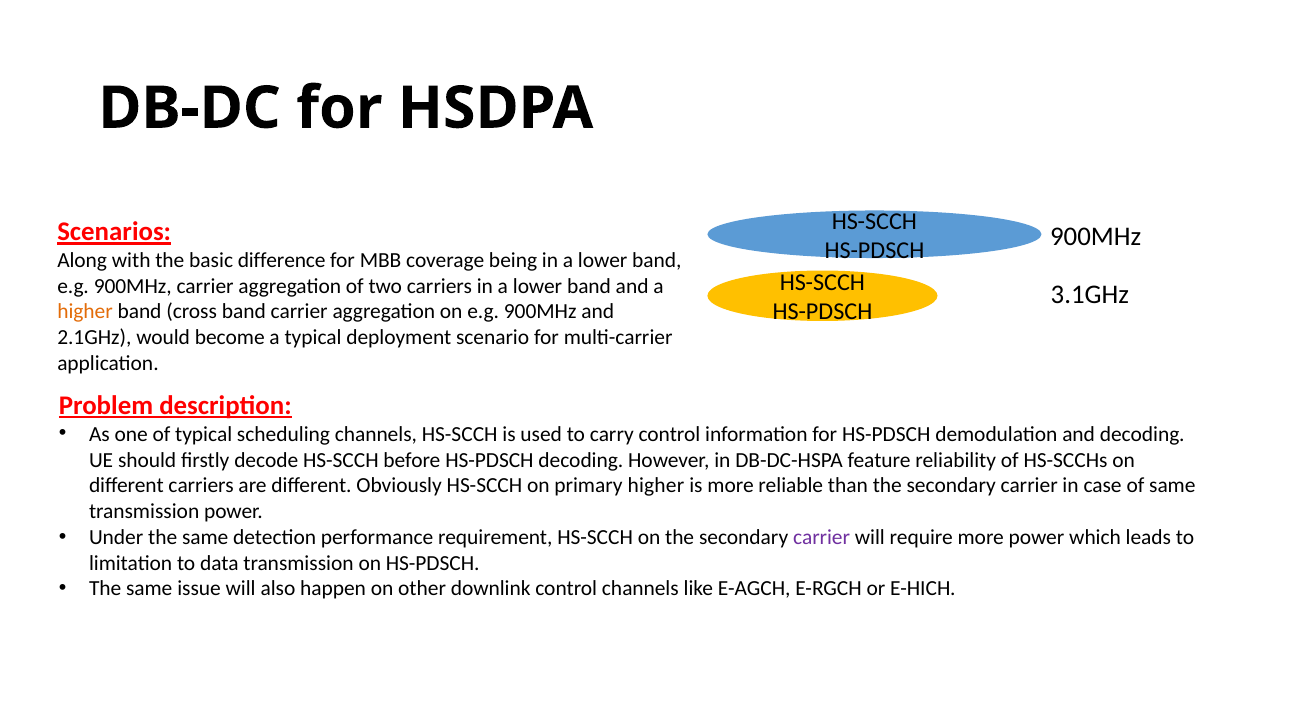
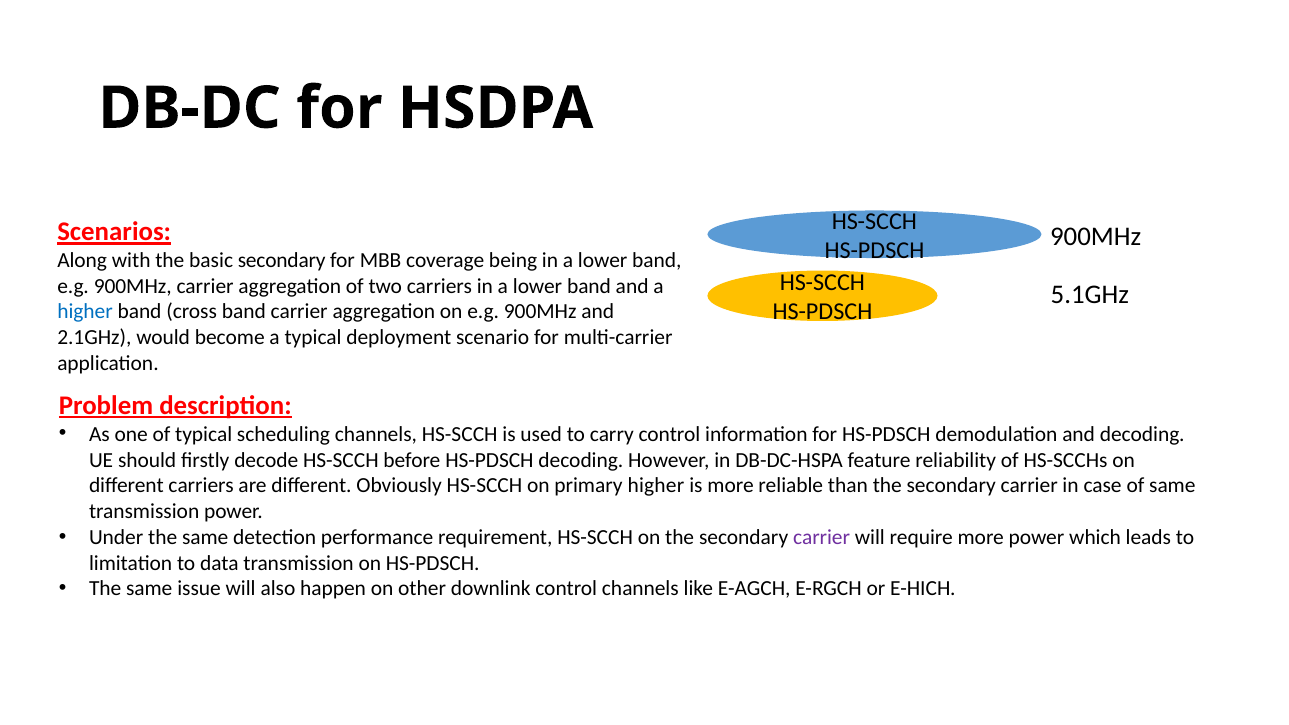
basic difference: difference -> secondary (282, 260)
3.1GHz: 3.1GHz -> 5.1GHz (1090, 294)
higher colour: orange -> blue (85, 312)
